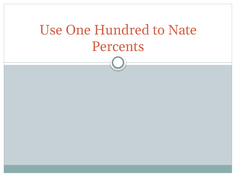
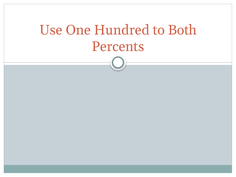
Nate: Nate -> Both (182, 30)
